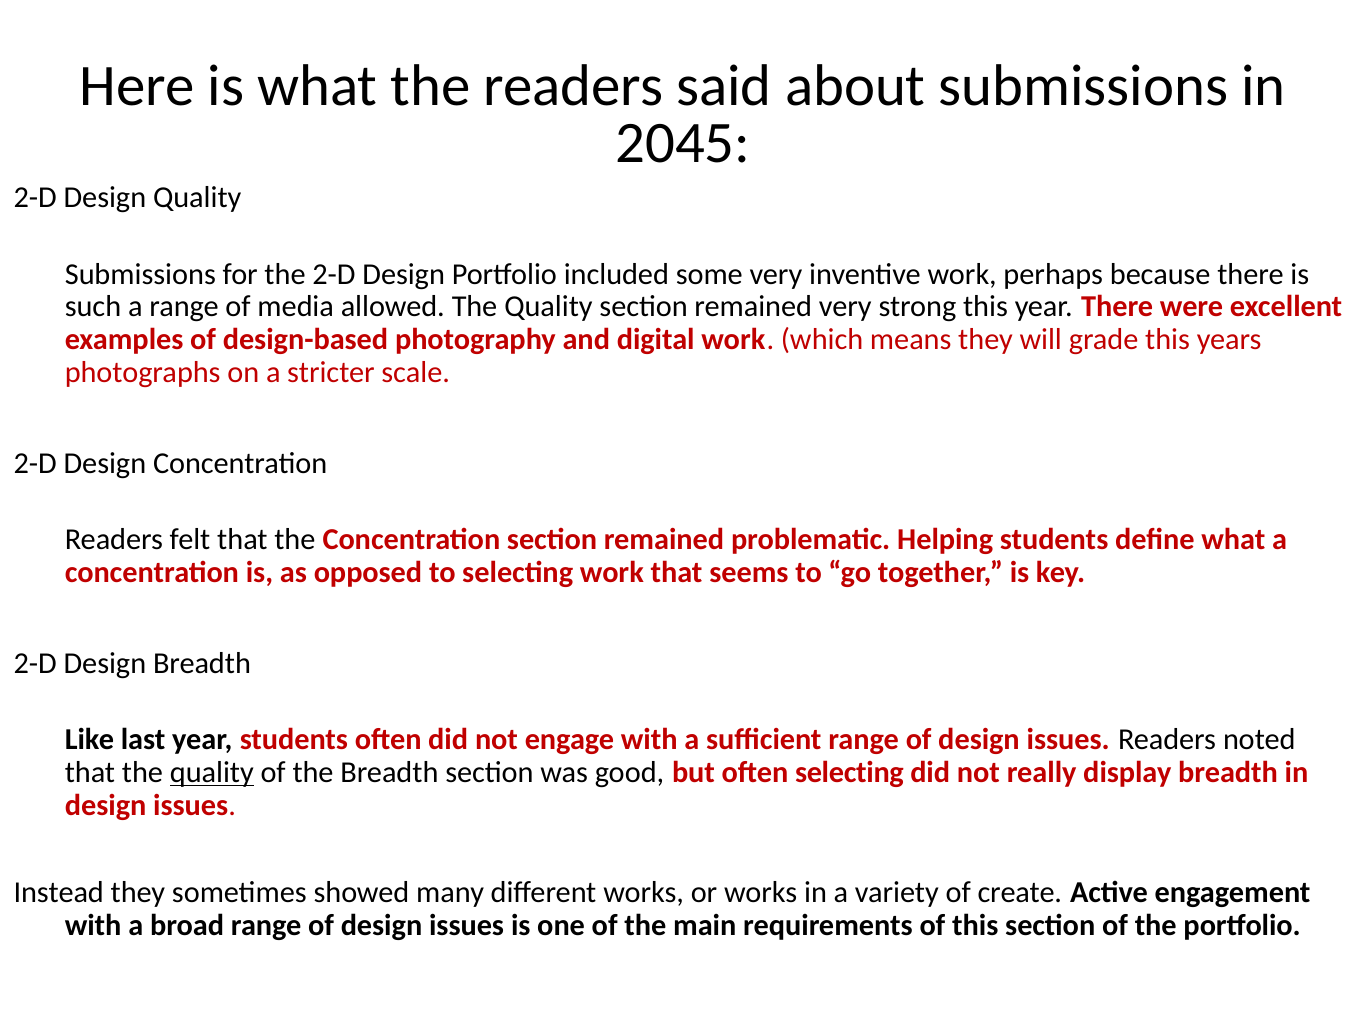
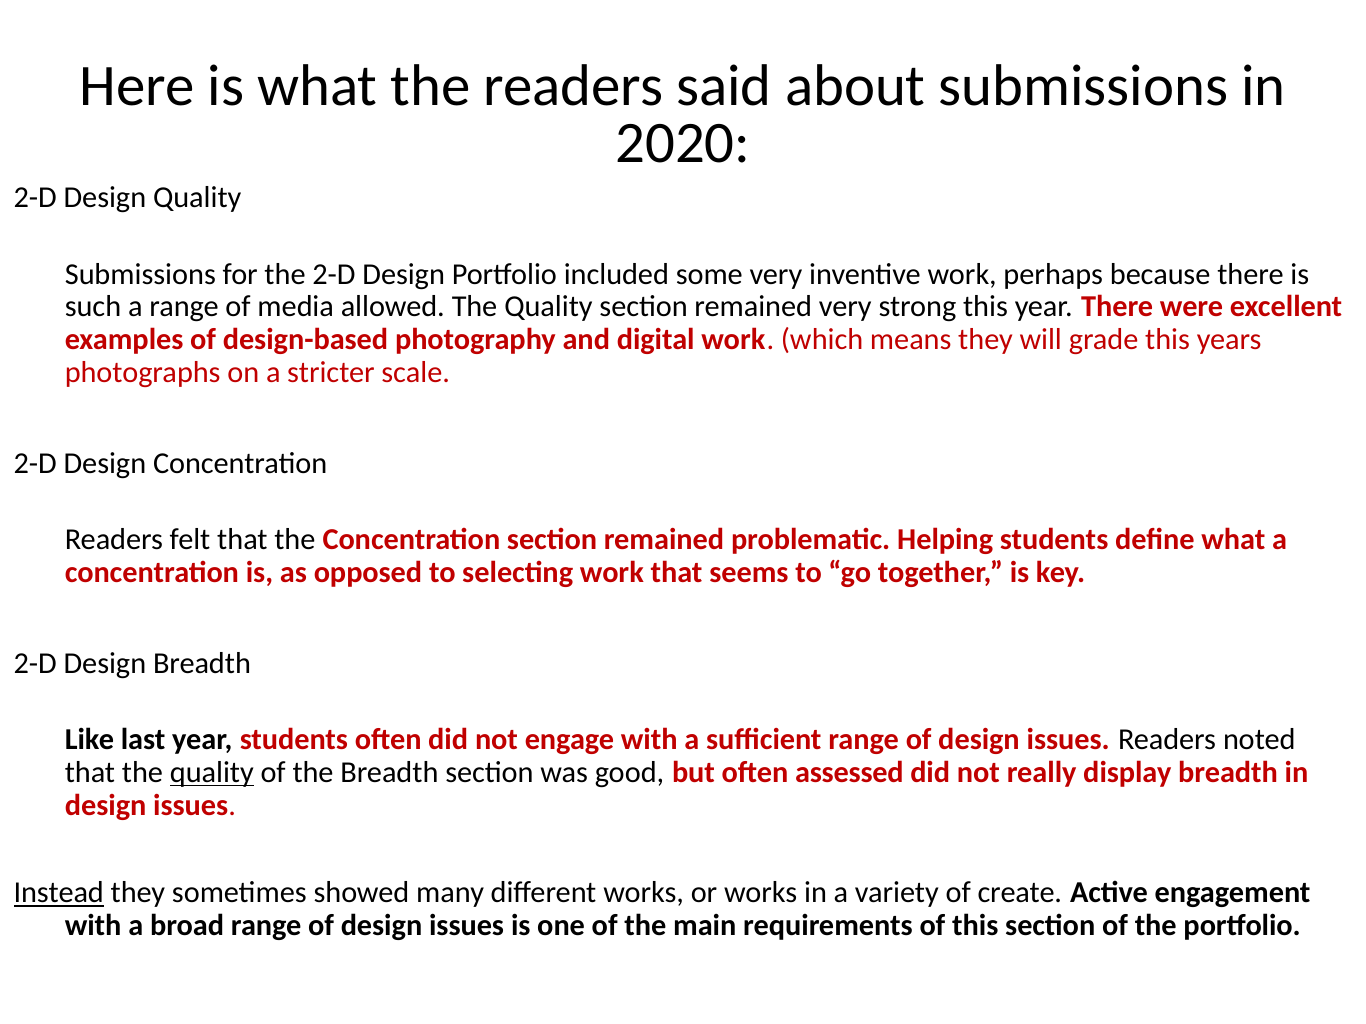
2045: 2045 -> 2020 (683, 143)
often selecting: selecting -> assessed (849, 773)
Instead underline: none -> present (59, 893)
